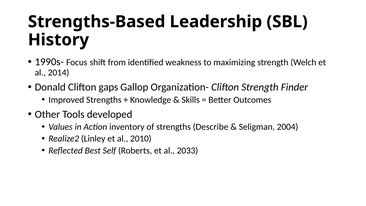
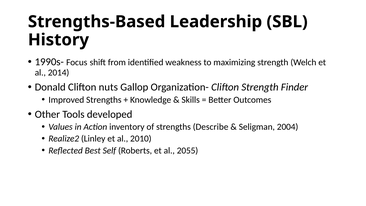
gaps: gaps -> nuts (108, 87)
2033: 2033 -> 2055 (187, 150)
